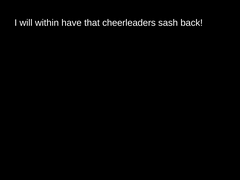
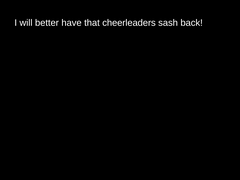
within: within -> better (47, 23)
